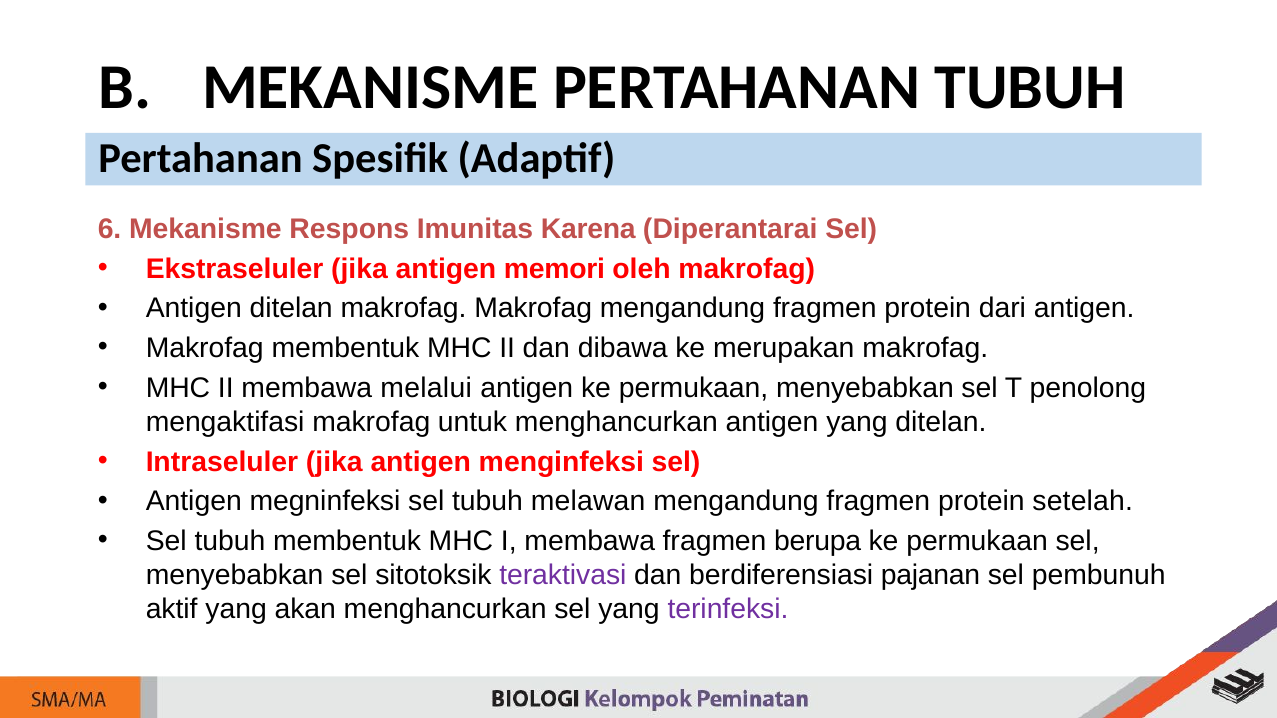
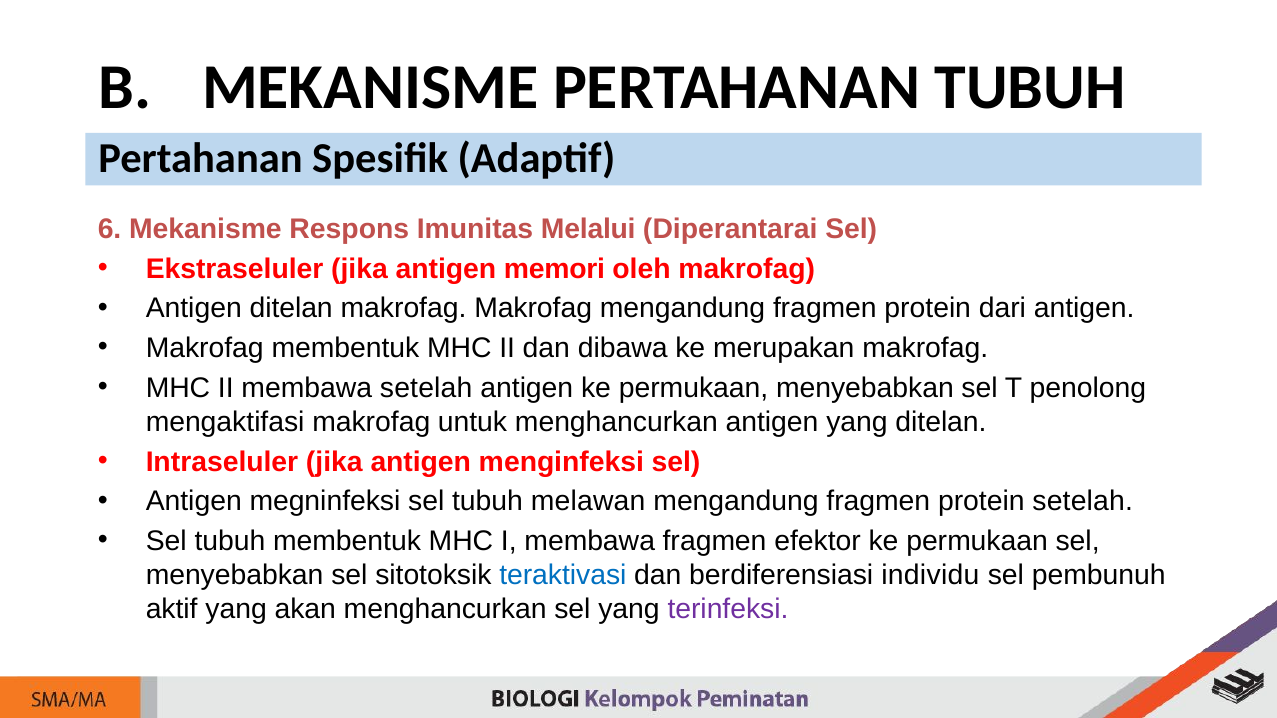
Karena: Karena -> Melalui (588, 229)
membawa melalui: melalui -> setelah (426, 388)
berupa: berupa -> efektor (818, 541)
teraktivasi colour: purple -> blue (563, 575)
pajanan: pajanan -> individu (930, 575)
